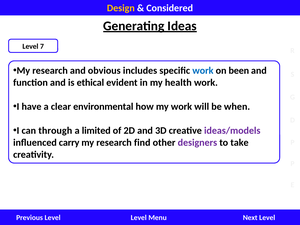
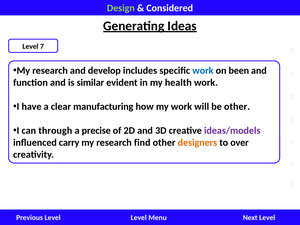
Design colour: yellow -> light green (121, 8)
obvious: obvious -> develop (104, 71)
ethical: ethical -> similar (90, 83)
environmental: environmental -> manufacturing (103, 107)
be when: when -> other (237, 107)
limited: limited -> precise (96, 131)
designers colour: purple -> orange (197, 143)
take: take -> over (240, 143)
